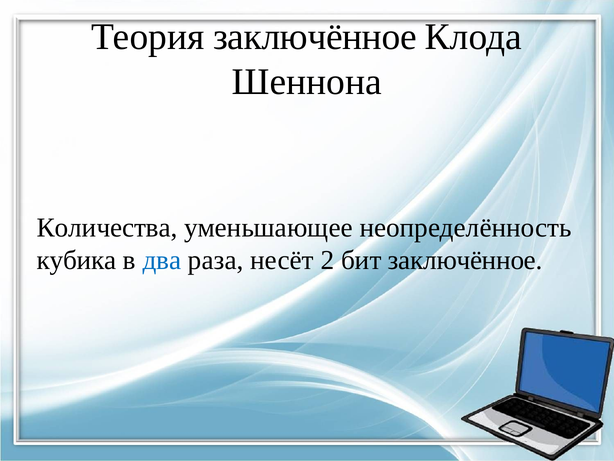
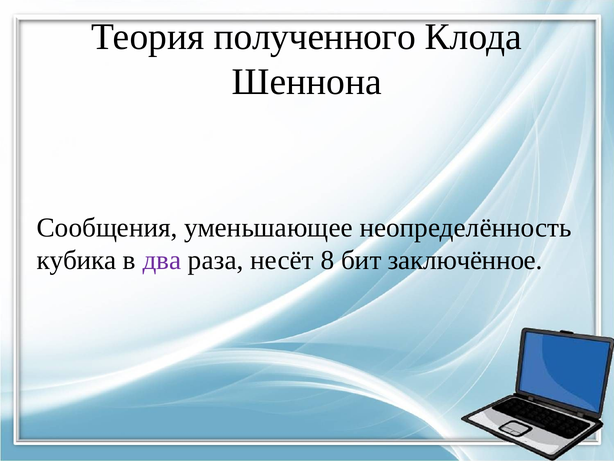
Теория заключённое: заключённое -> полученного (315, 37)
Количества: Количества -> Сообщения (107, 227)
два colour: blue -> purple (162, 260)
2: 2 -> 8 (327, 260)
